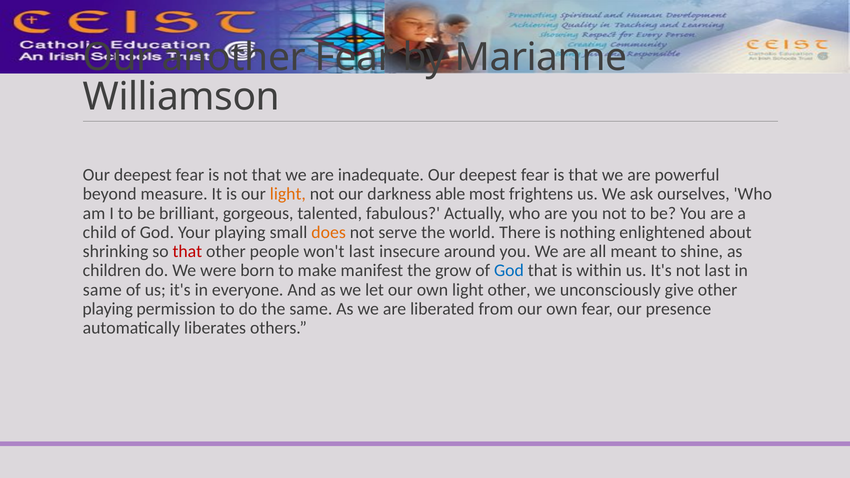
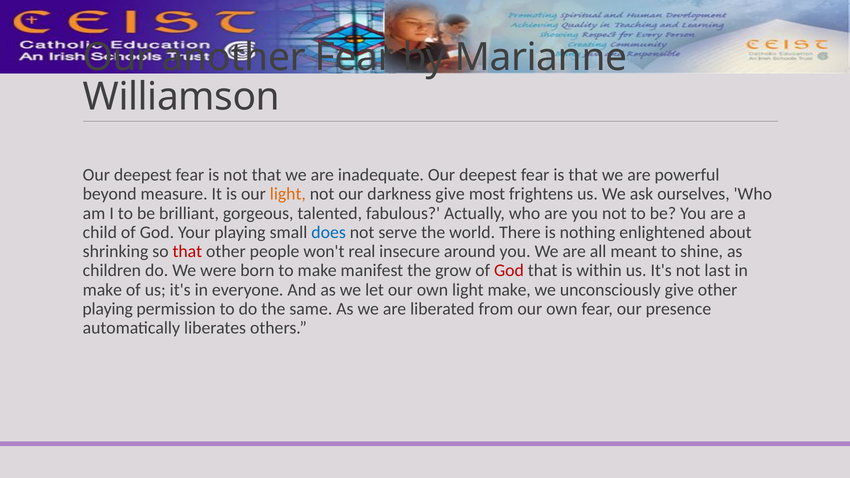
darkness able: able -> give (450, 194)
does colour: orange -> blue (329, 232)
won't last: last -> real (362, 252)
God colour: blue -> red (509, 271)
same: same -> make (102, 290)
light other: other -> make (509, 290)
